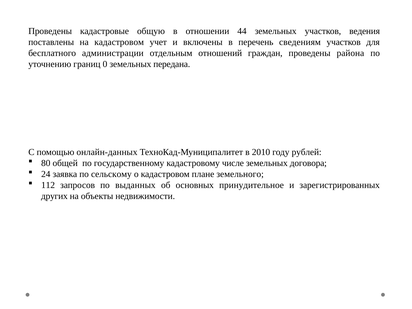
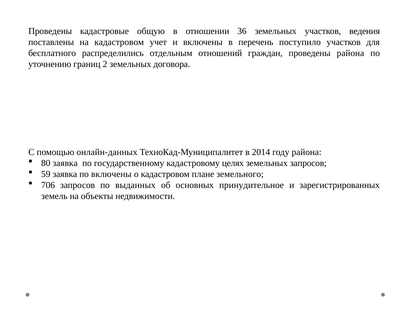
44: 44 -> 36 (242, 31)
сведениям: сведениям -> поступило (300, 42)
администрации: администрации -> распределились (113, 53)
0: 0 -> 2 (105, 64)
передана: передана -> договора (172, 64)
2010: 2010 -> 2014 (261, 152)
году рублей: рублей -> района (307, 152)
80 общей: общей -> заявка (65, 163)
числе: числе -> целях (233, 163)
земельных договора: договора -> запросов (308, 163)
24: 24 -> 59 (46, 174)
по сельскому: сельскому -> включены (111, 174)
112: 112 -> 706 (48, 185)
других: других -> земель (54, 196)
